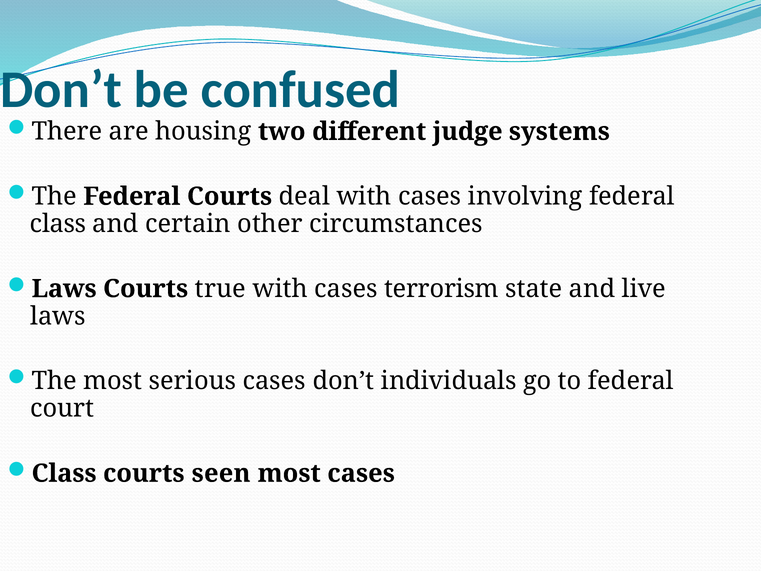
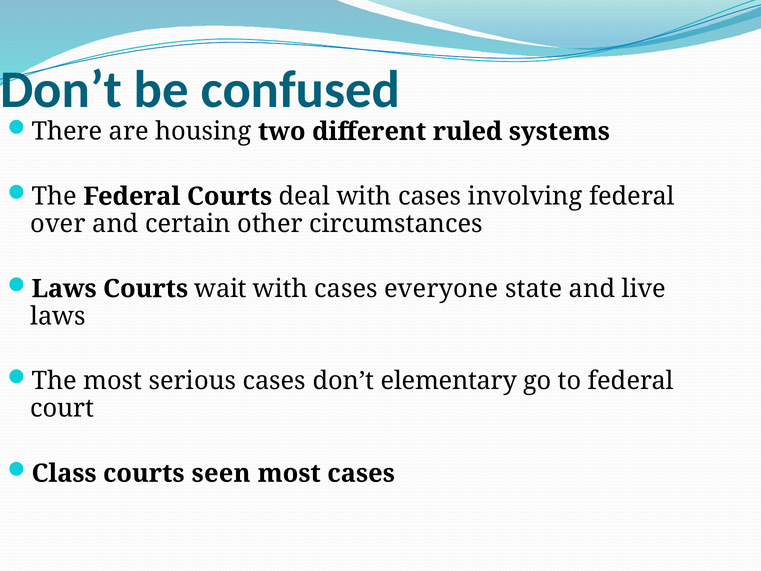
judge: judge -> ruled (468, 131)
class: class -> over (58, 224)
true: true -> wait (221, 289)
terrorism: terrorism -> everyone (441, 289)
individuals: individuals -> elementary (449, 381)
